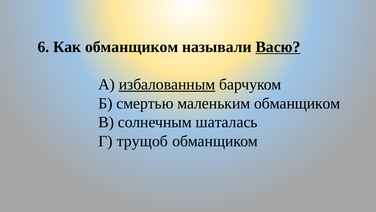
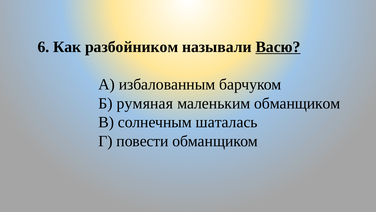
Как обманщиком: обманщиком -> разбойником (132, 47)
избалованным underline: present -> none (167, 84)
смертью: смертью -> румяная (145, 103)
трущоб: трущоб -> повести (143, 141)
